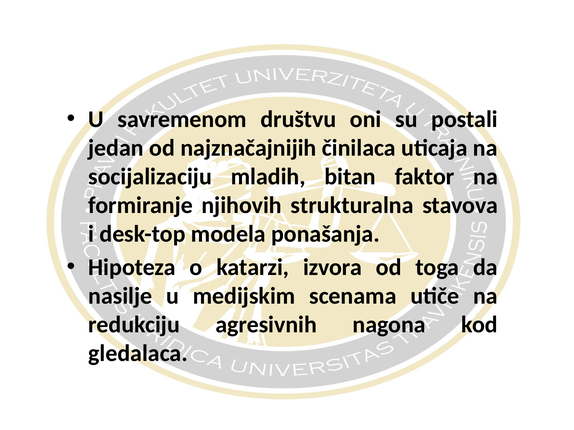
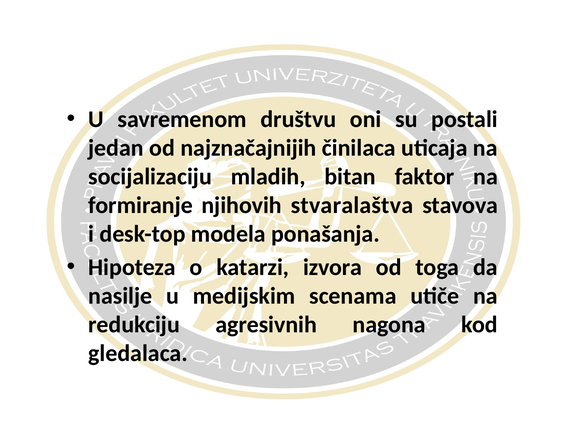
strukturalna: strukturalna -> stvaralaštva (352, 205)
